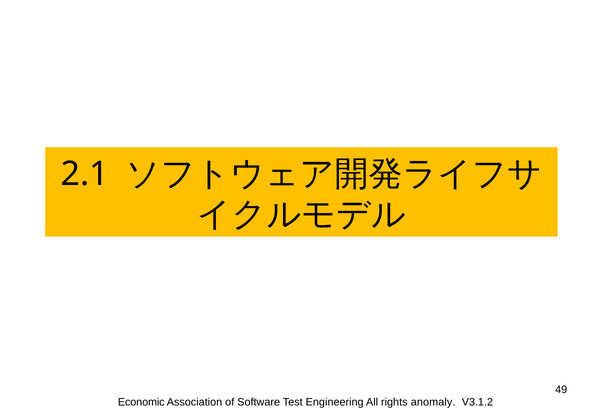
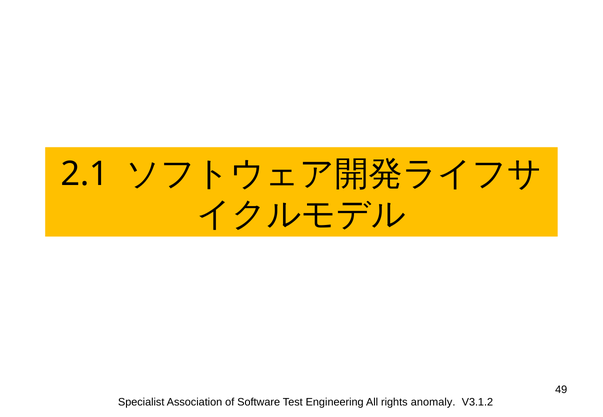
Economic: Economic -> Specialist (141, 403)
